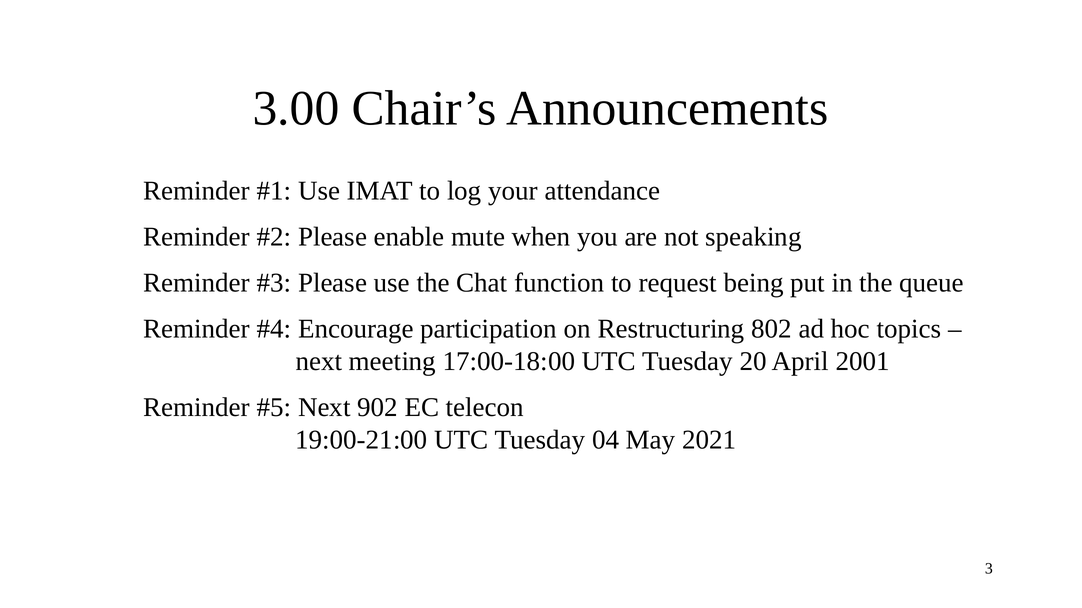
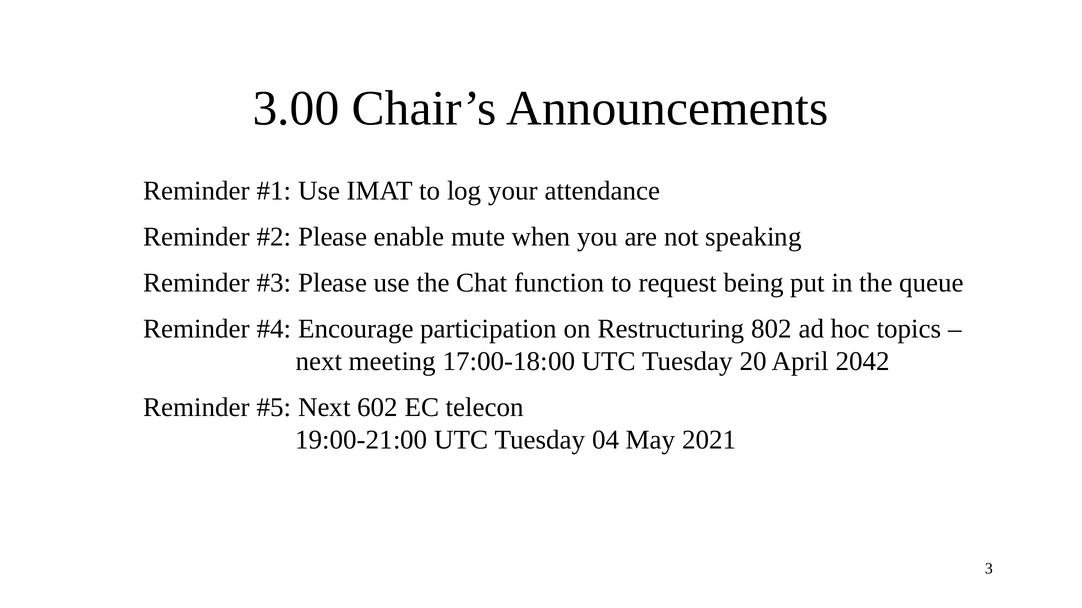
2001: 2001 -> 2042 (863, 362)
902: 902 -> 602 (378, 408)
